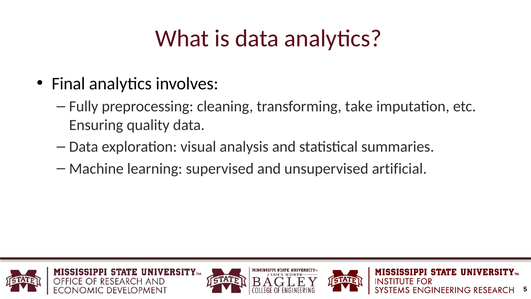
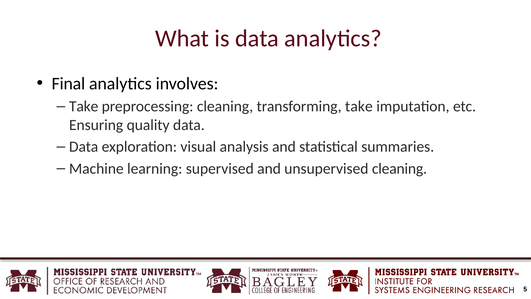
Fully: Fully -> Take (84, 106)
unsupervised artificial: artificial -> cleaning (399, 168)
